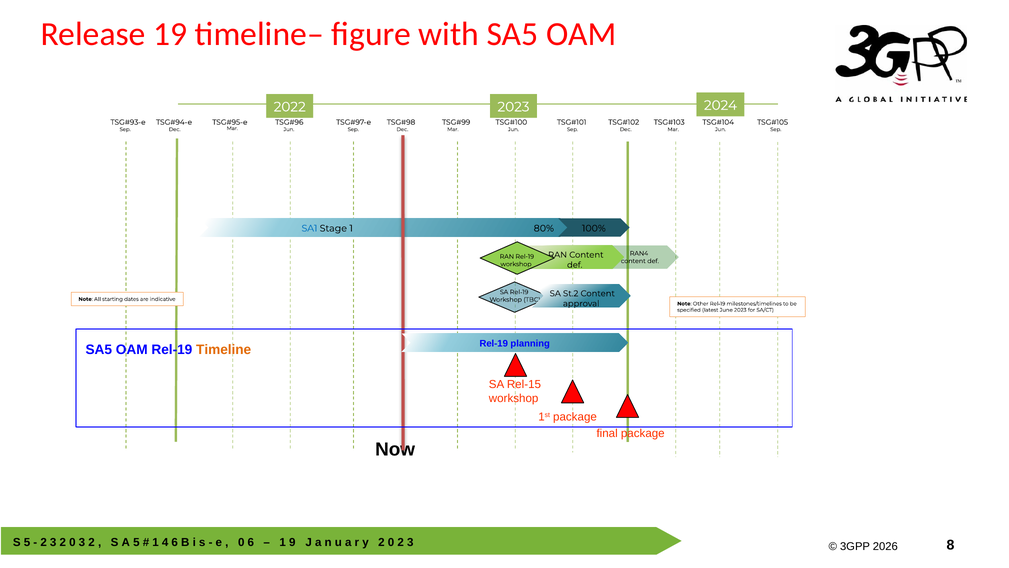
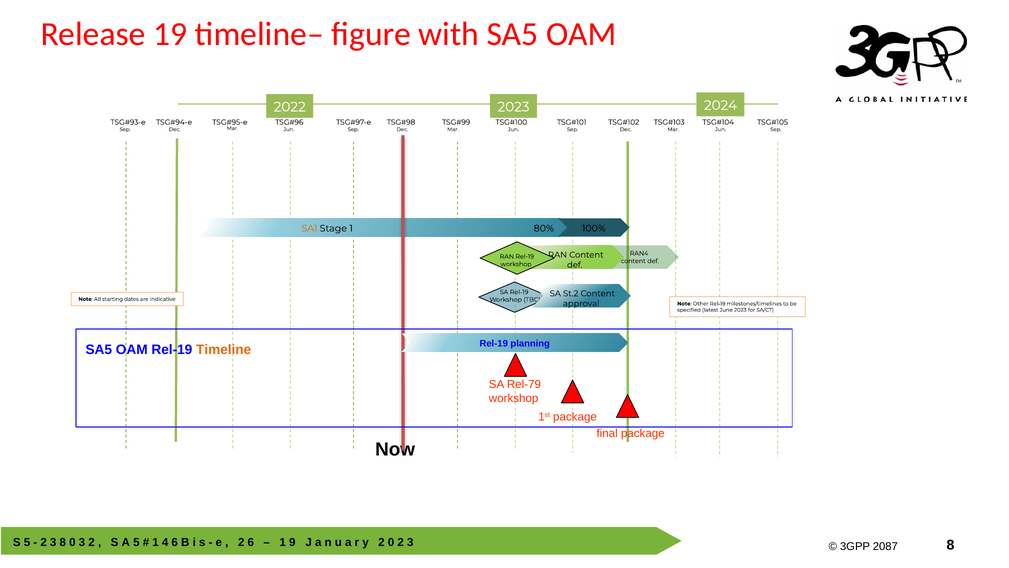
SA1 colour: blue -> orange (309, 228)
Rel-15: Rel-15 -> Rel-79 (524, 384)
2: 2 -> 8 (63, 542)
0: 0 -> 2 (241, 542)
2026: 2026 -> 2087 (885, 546)
